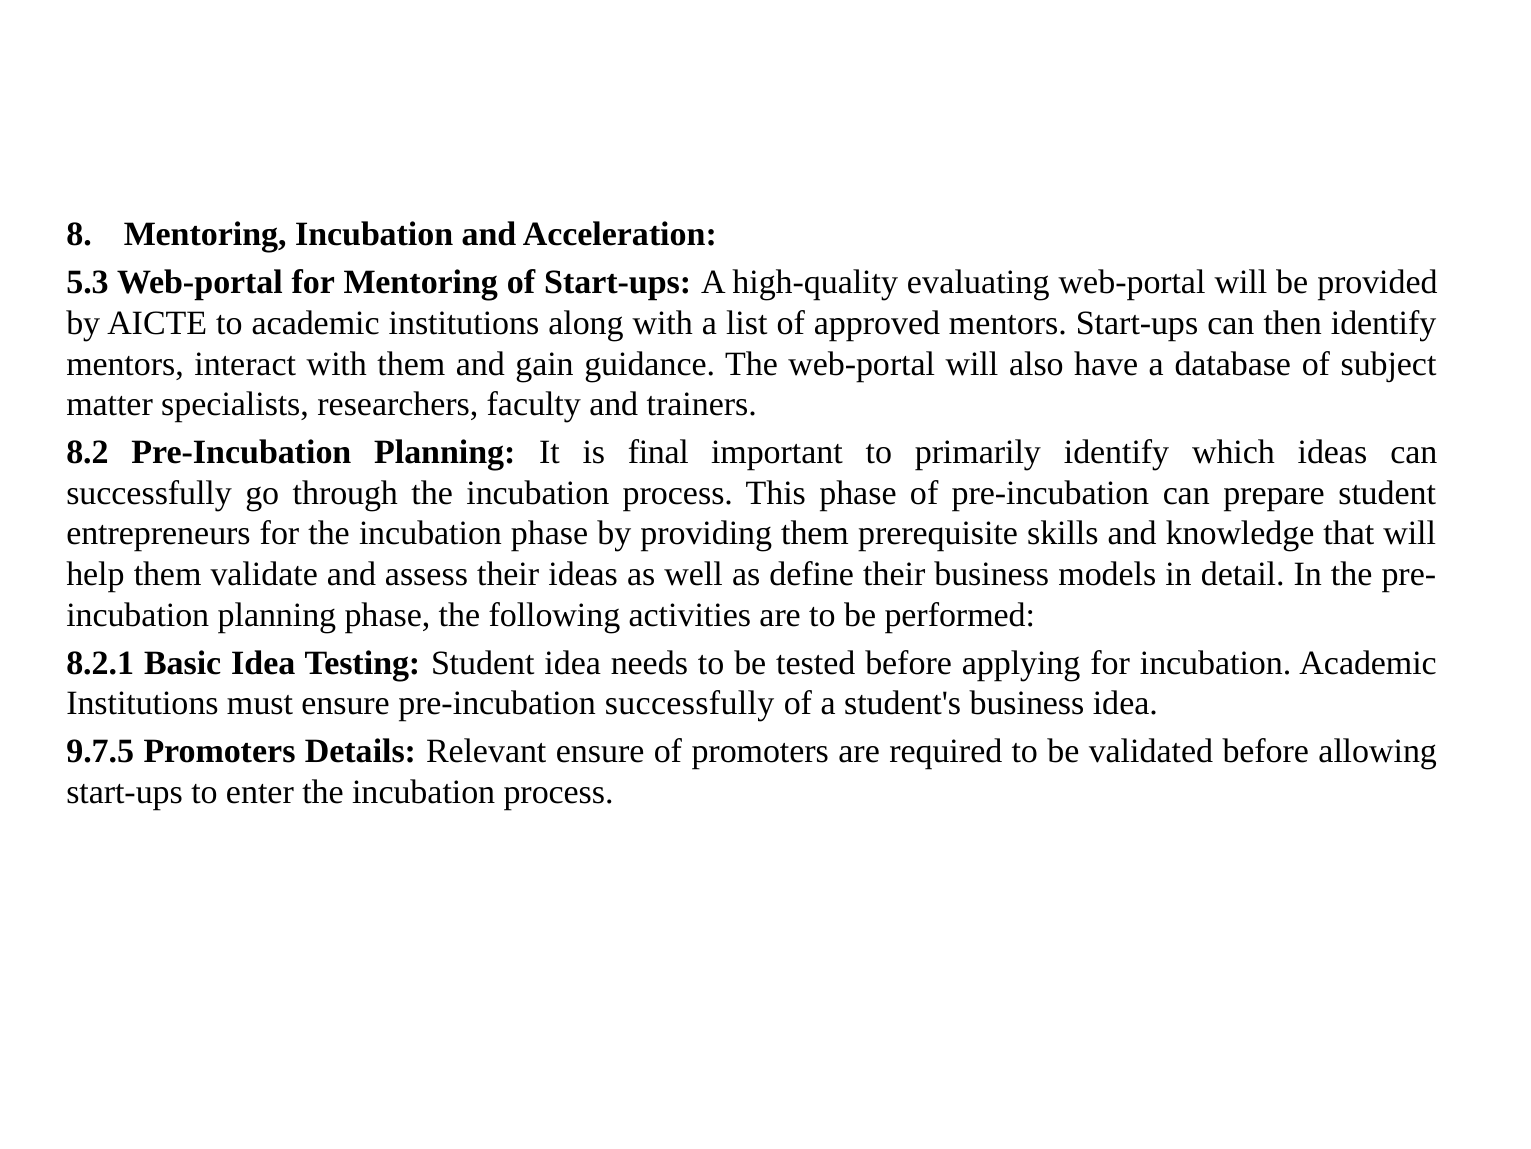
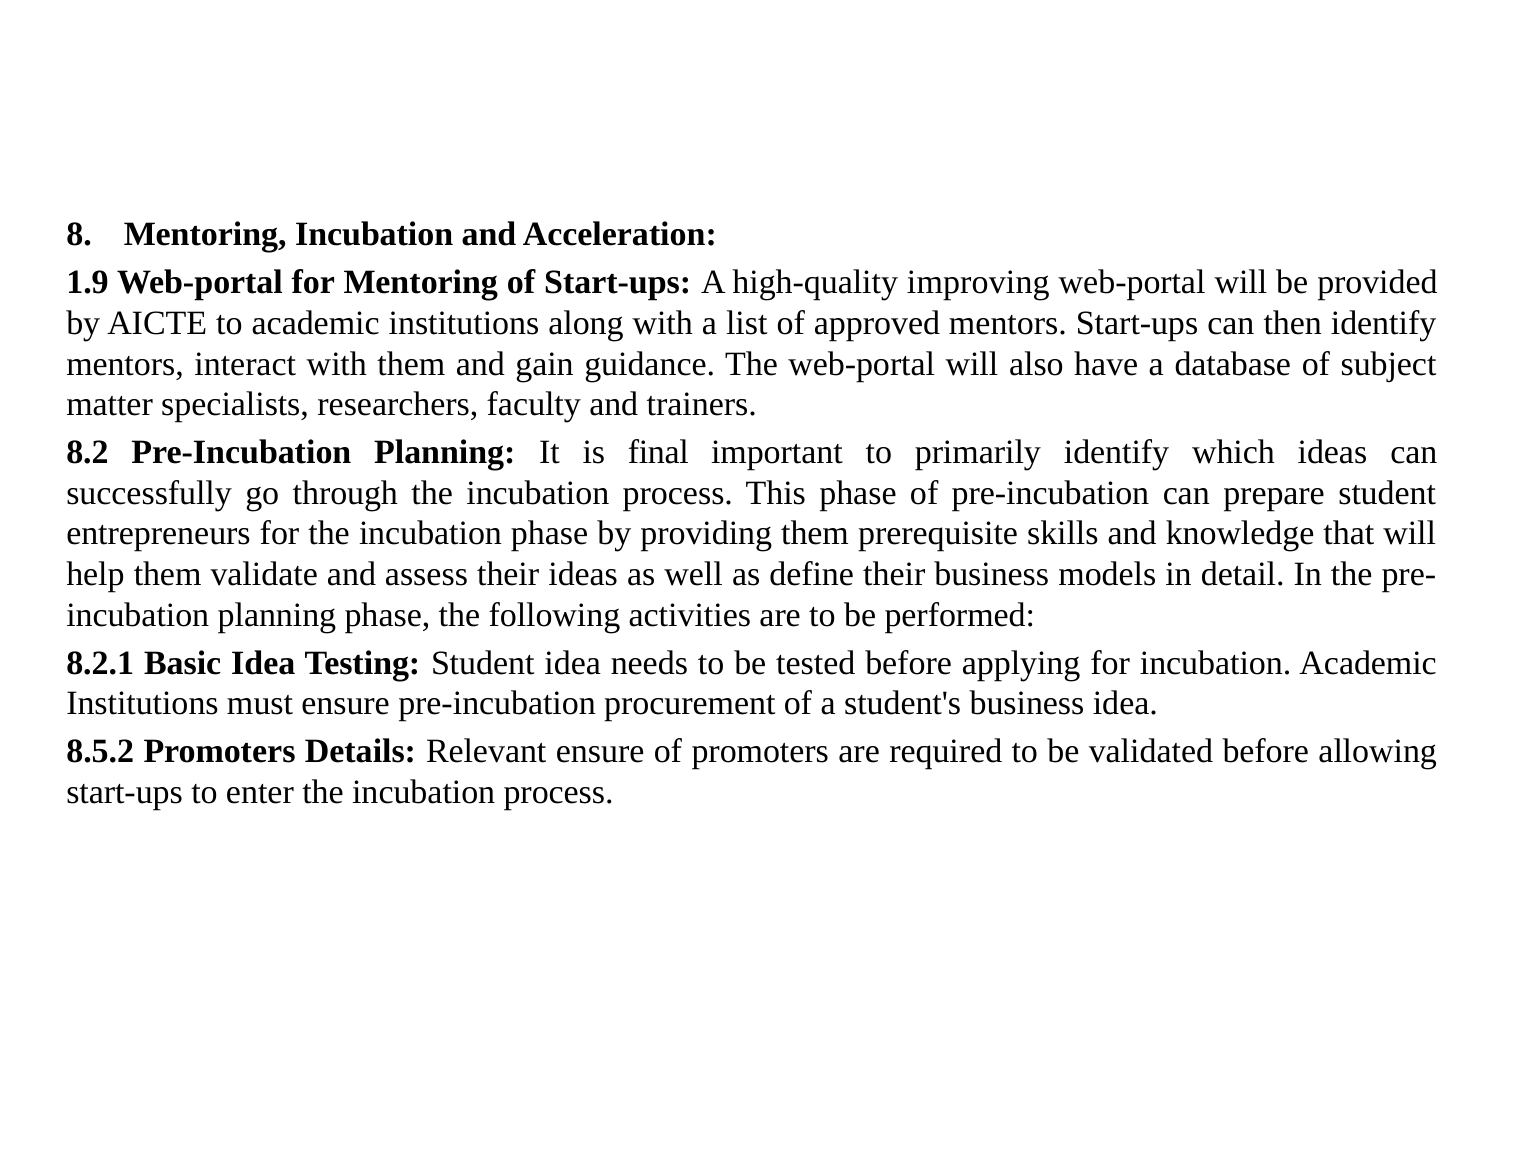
5.3: 5.3 -> 1.9 (88, 282)
evaluating: evaluating -> improving (978, 282)
pre-incubation successfully: successfully -> procurement (690, 703)
9.7.5: 9.7.5 -> 8.5.2 (100, 751)
